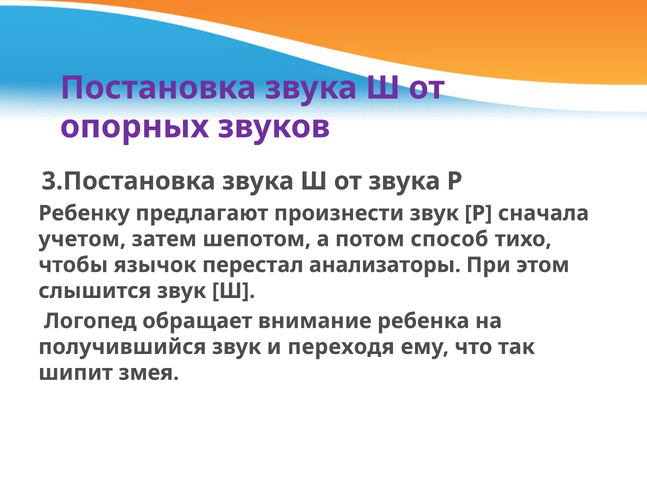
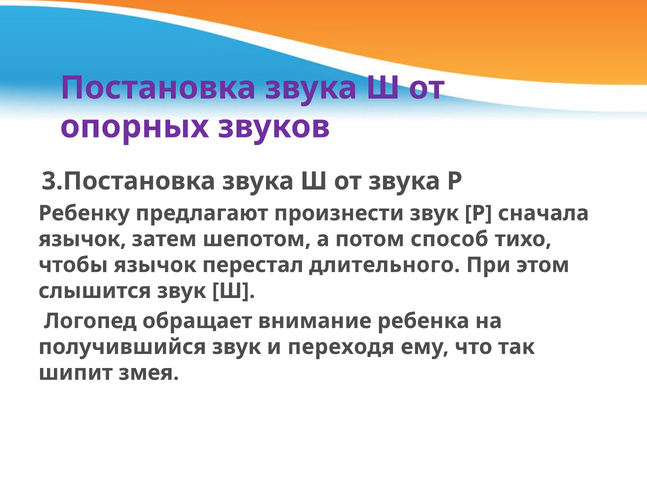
учетом: учетом -> язычок (82, 239)
анализаторы: анализаторы -> длительного (385, 265)
